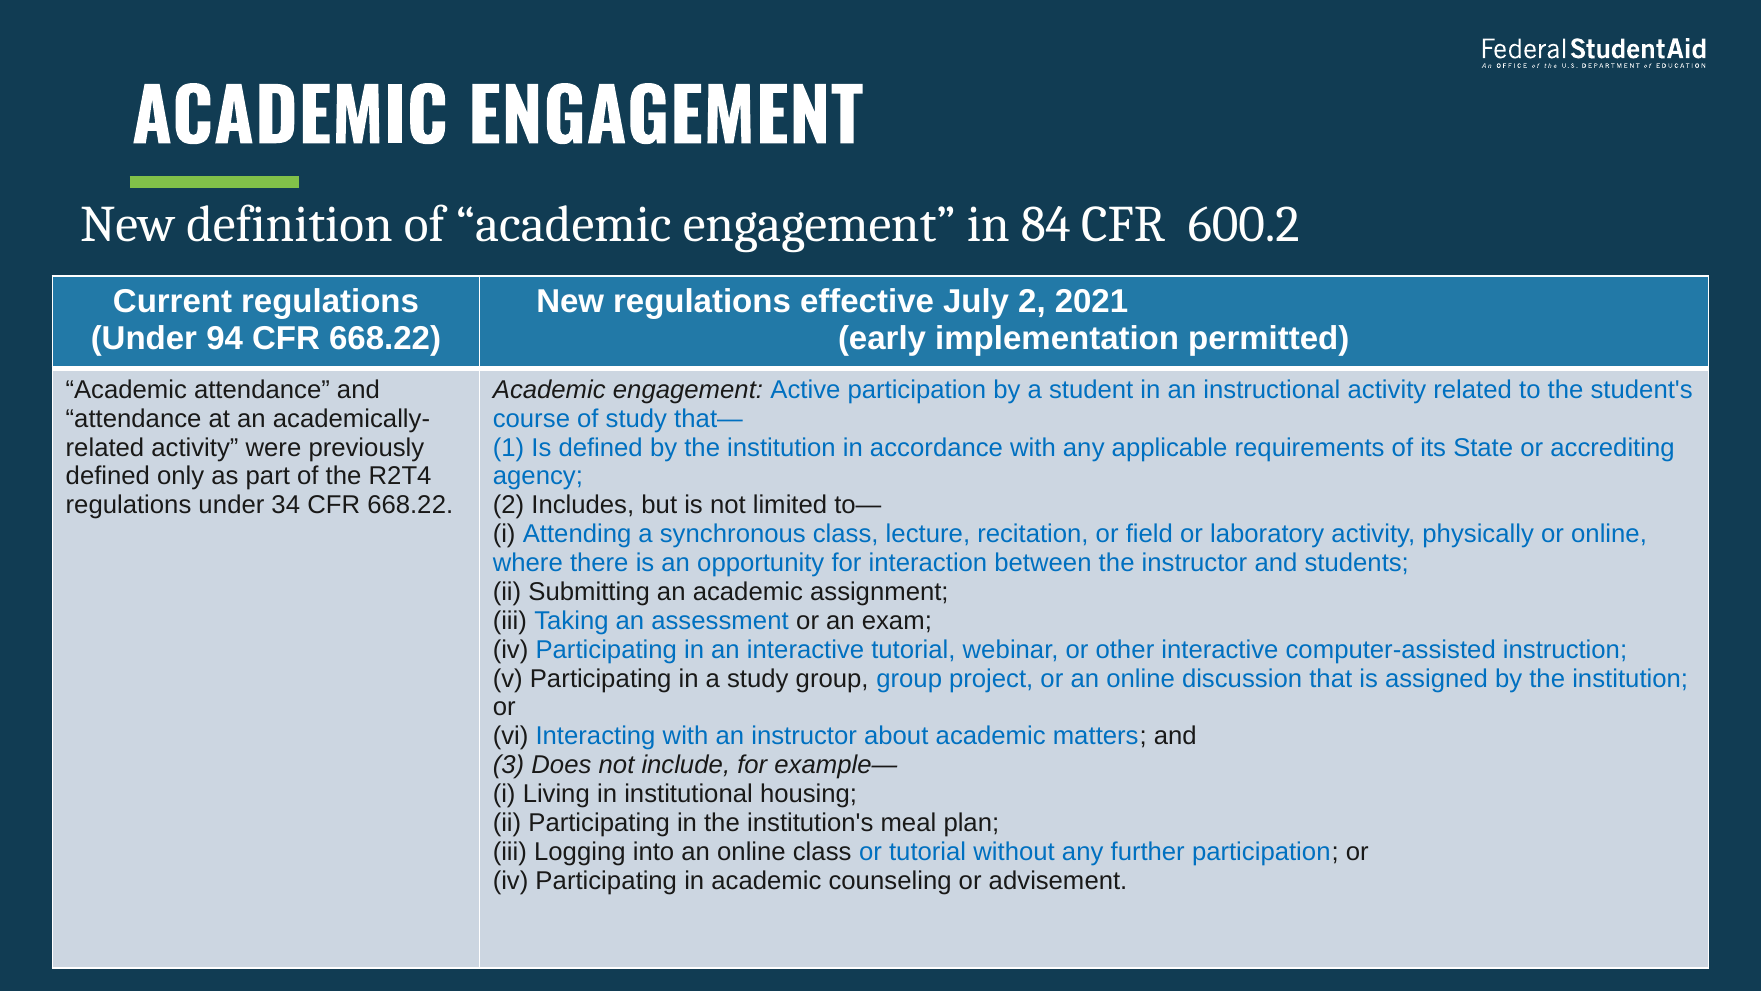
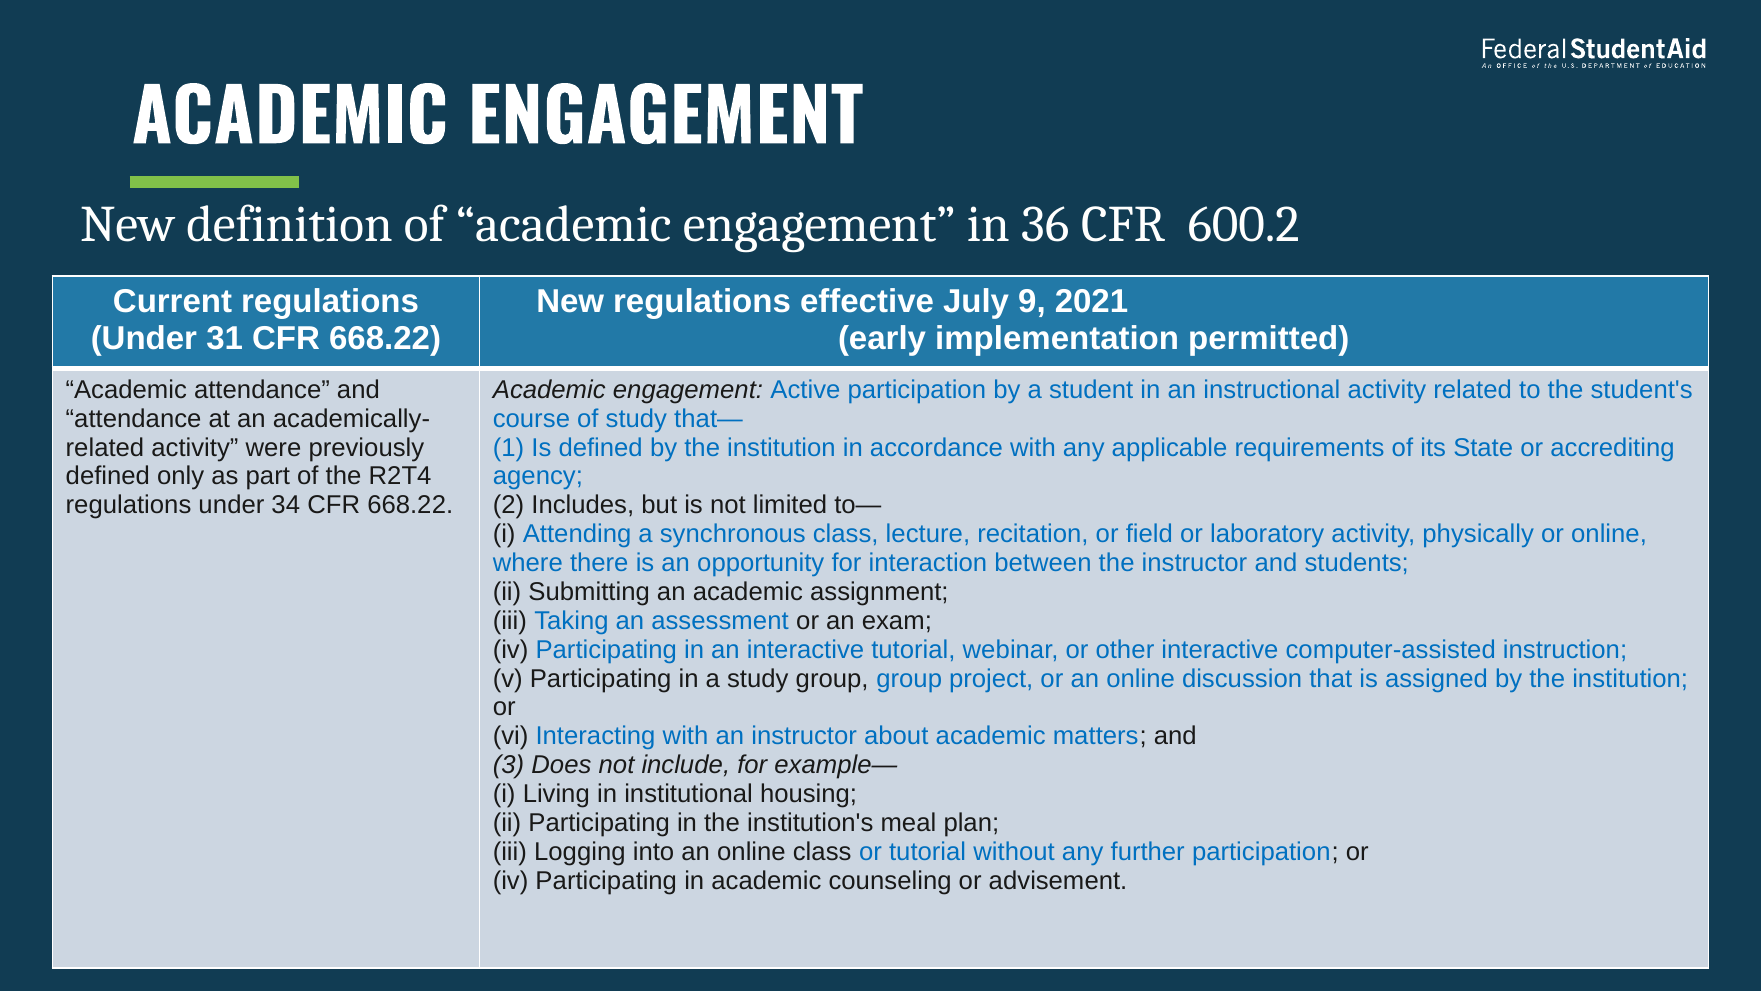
84: 84 -> 36 (1045, 225)
July 2: 2 -> 9 (1032, 301)
94: 94 -> 31 (225, 338)
